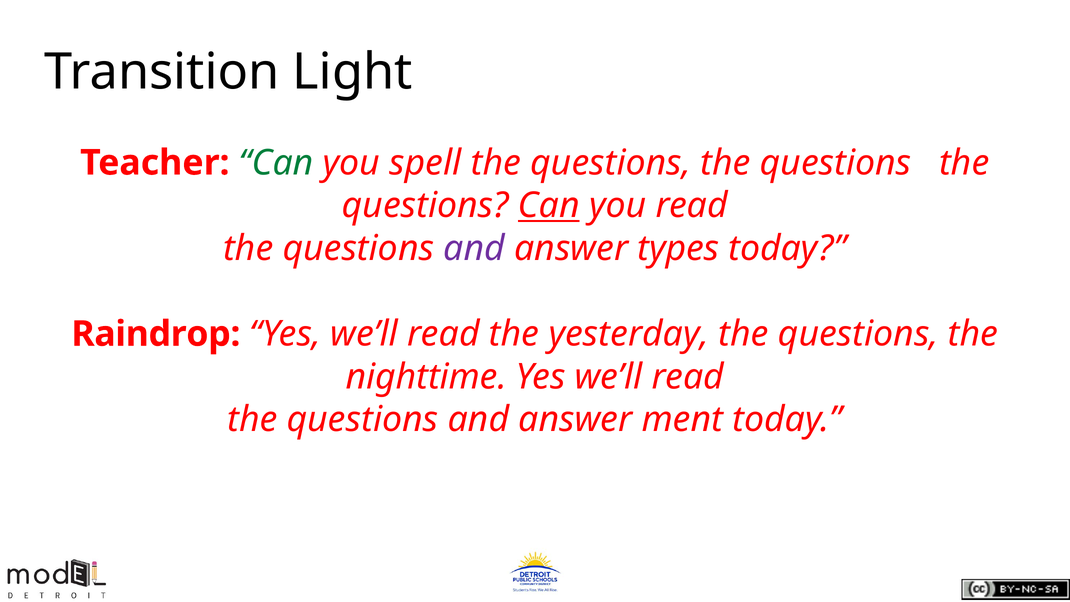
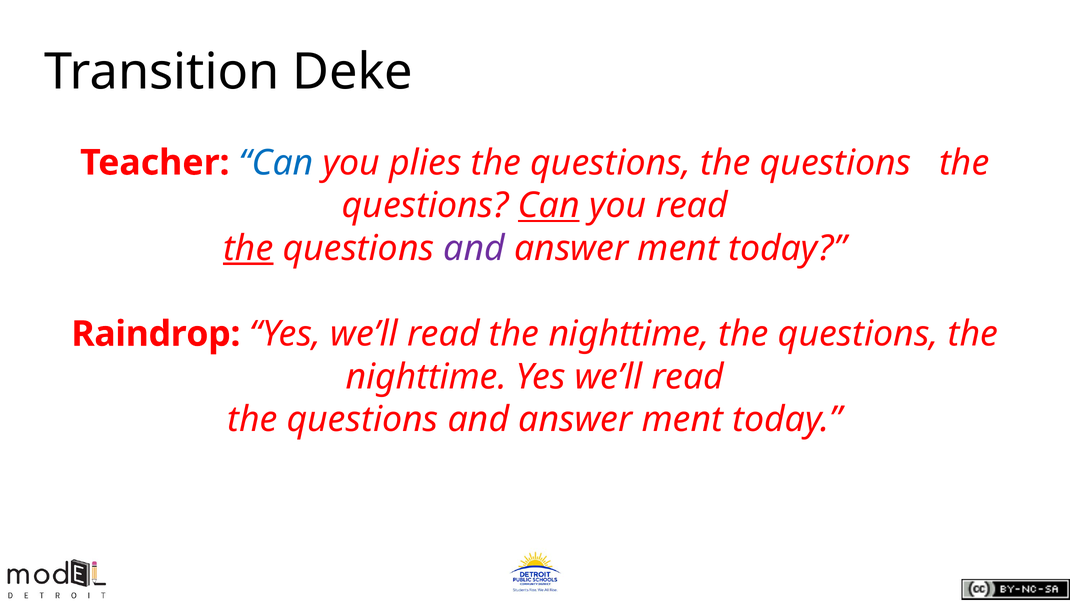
Light: Light -> Deke (353, 72)
Can colour: green -> blue (276, 163)
spell: spell -> plies (425, 163)
the underline: none -> present (248, 248)
types: types -> ment (678, 248)
read the yesterday: yesterday -> nighttime (629, 334)
